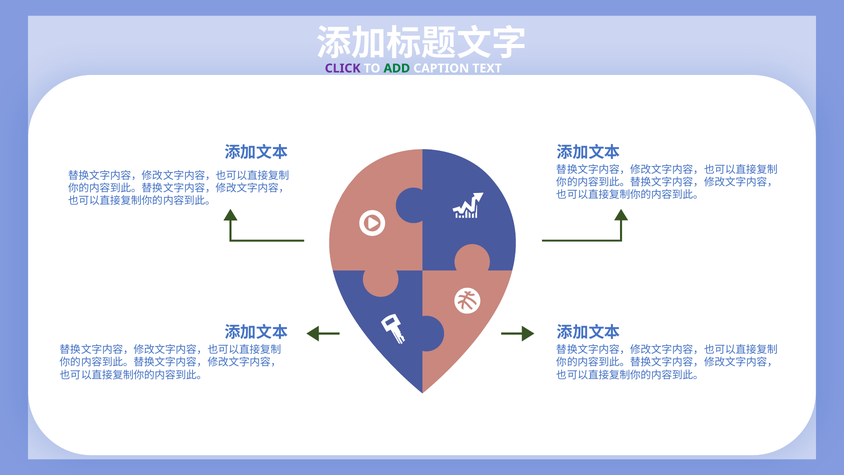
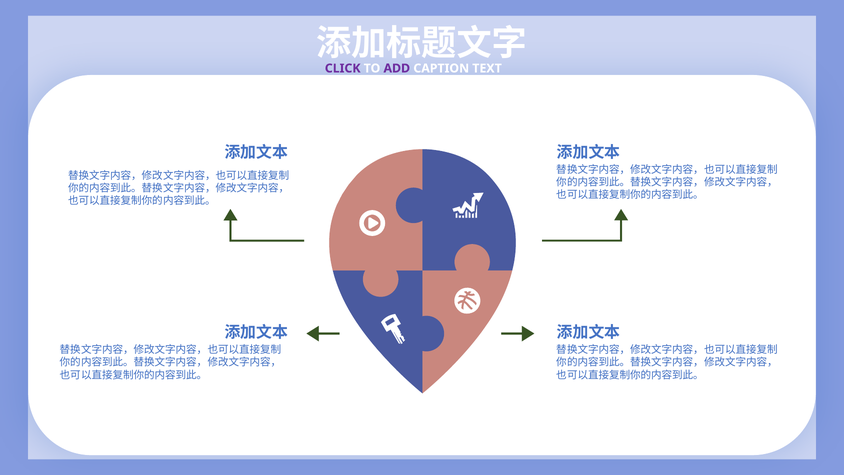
ADD colour: green -> purple (397, 68)
